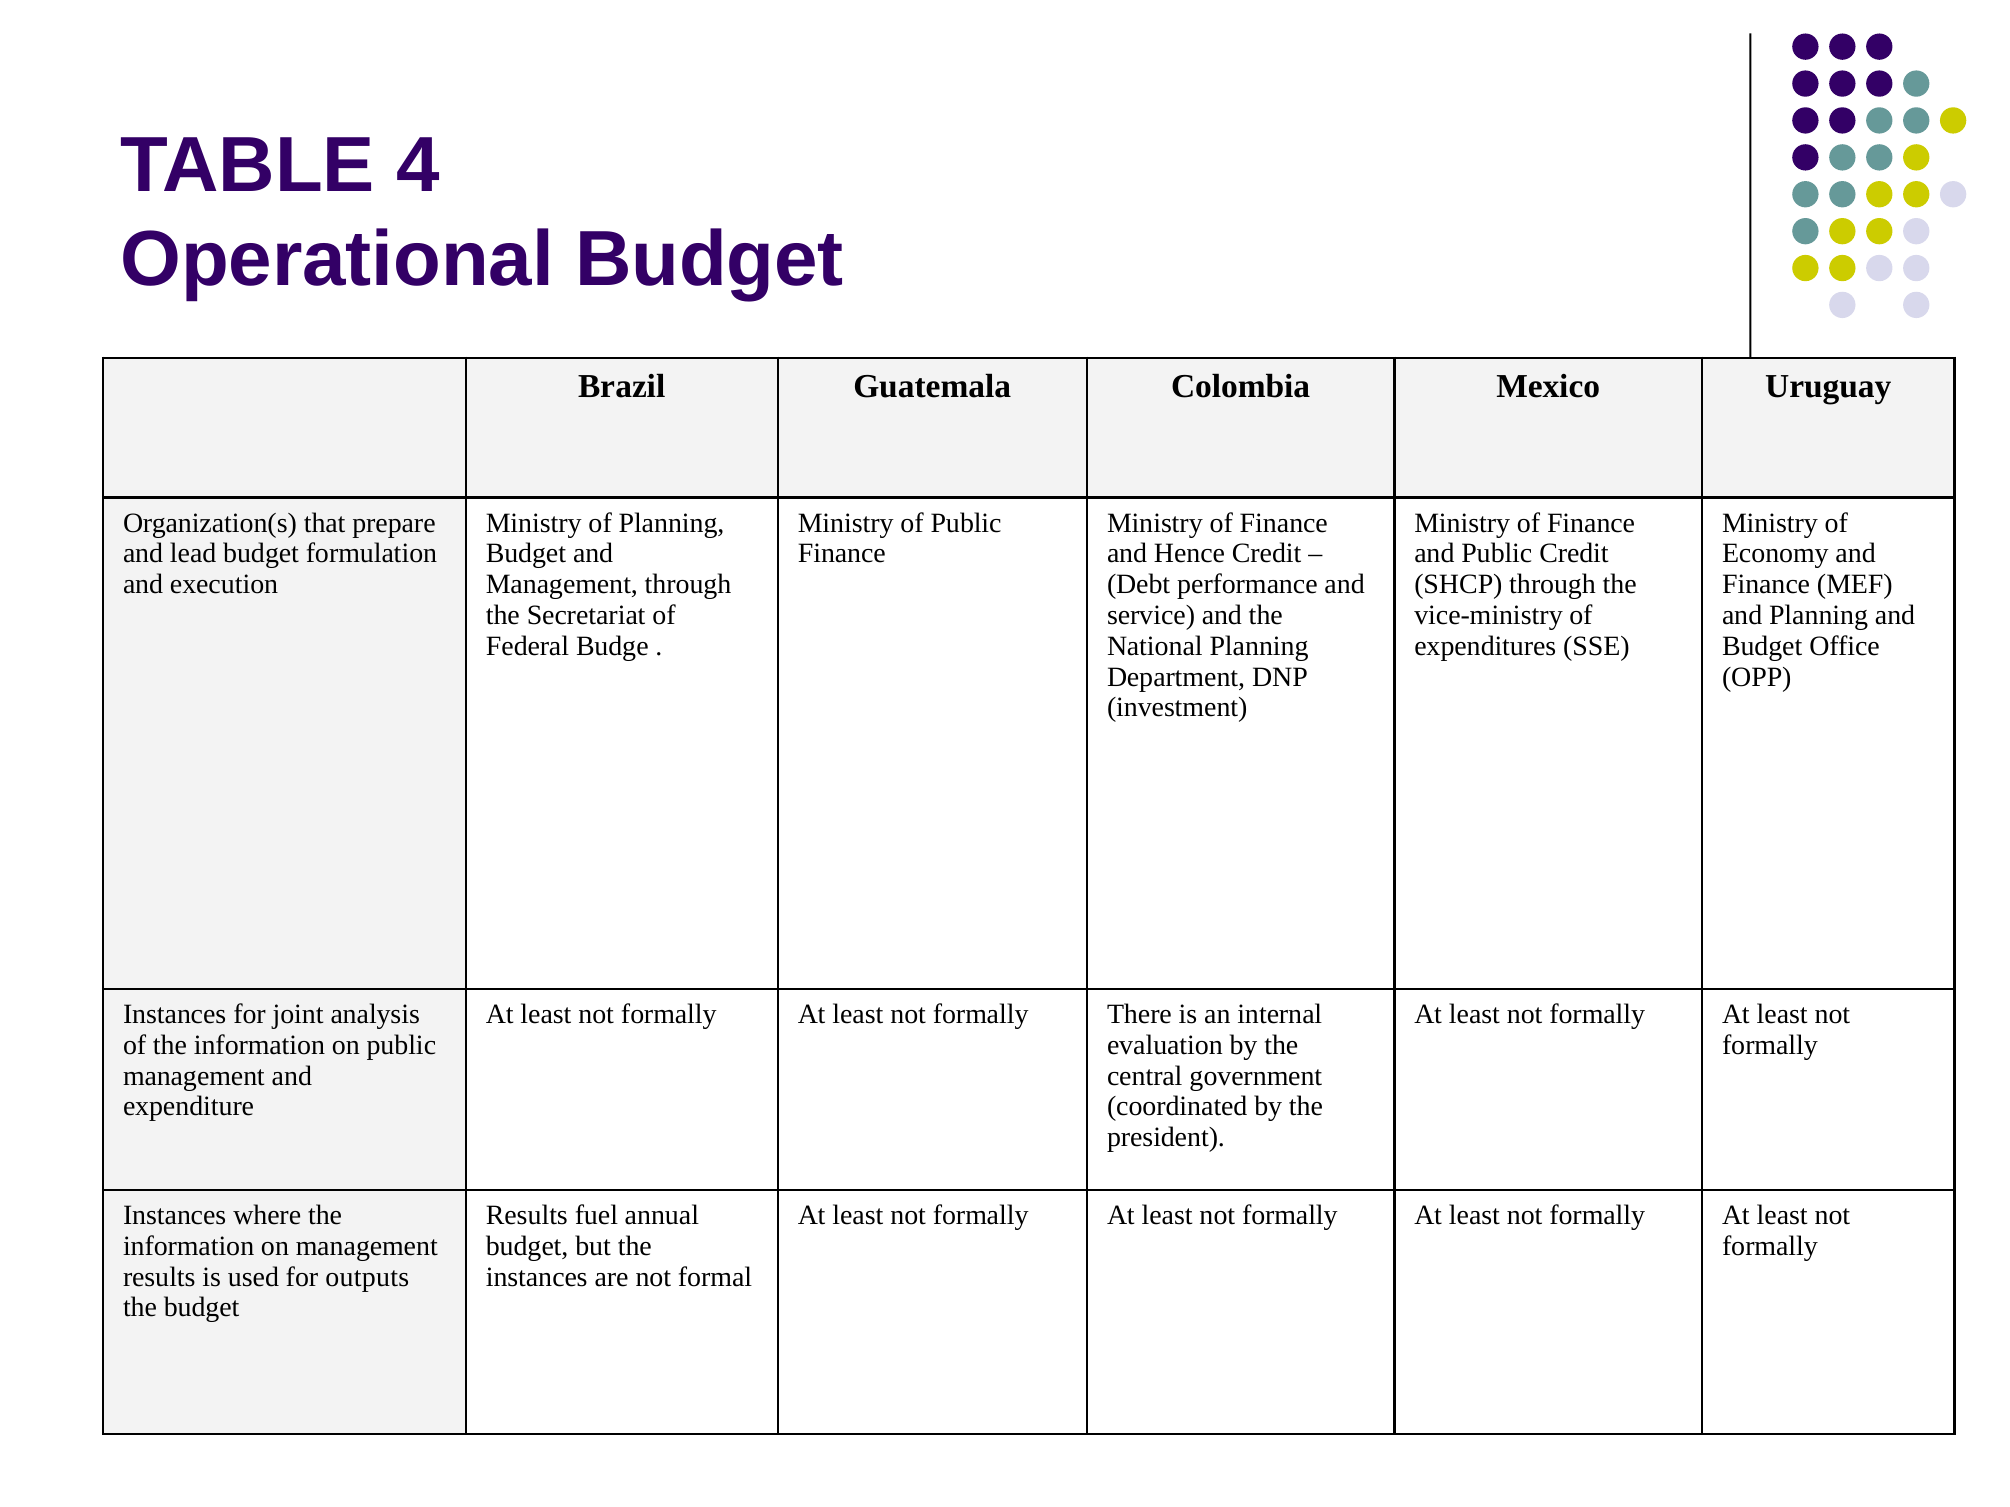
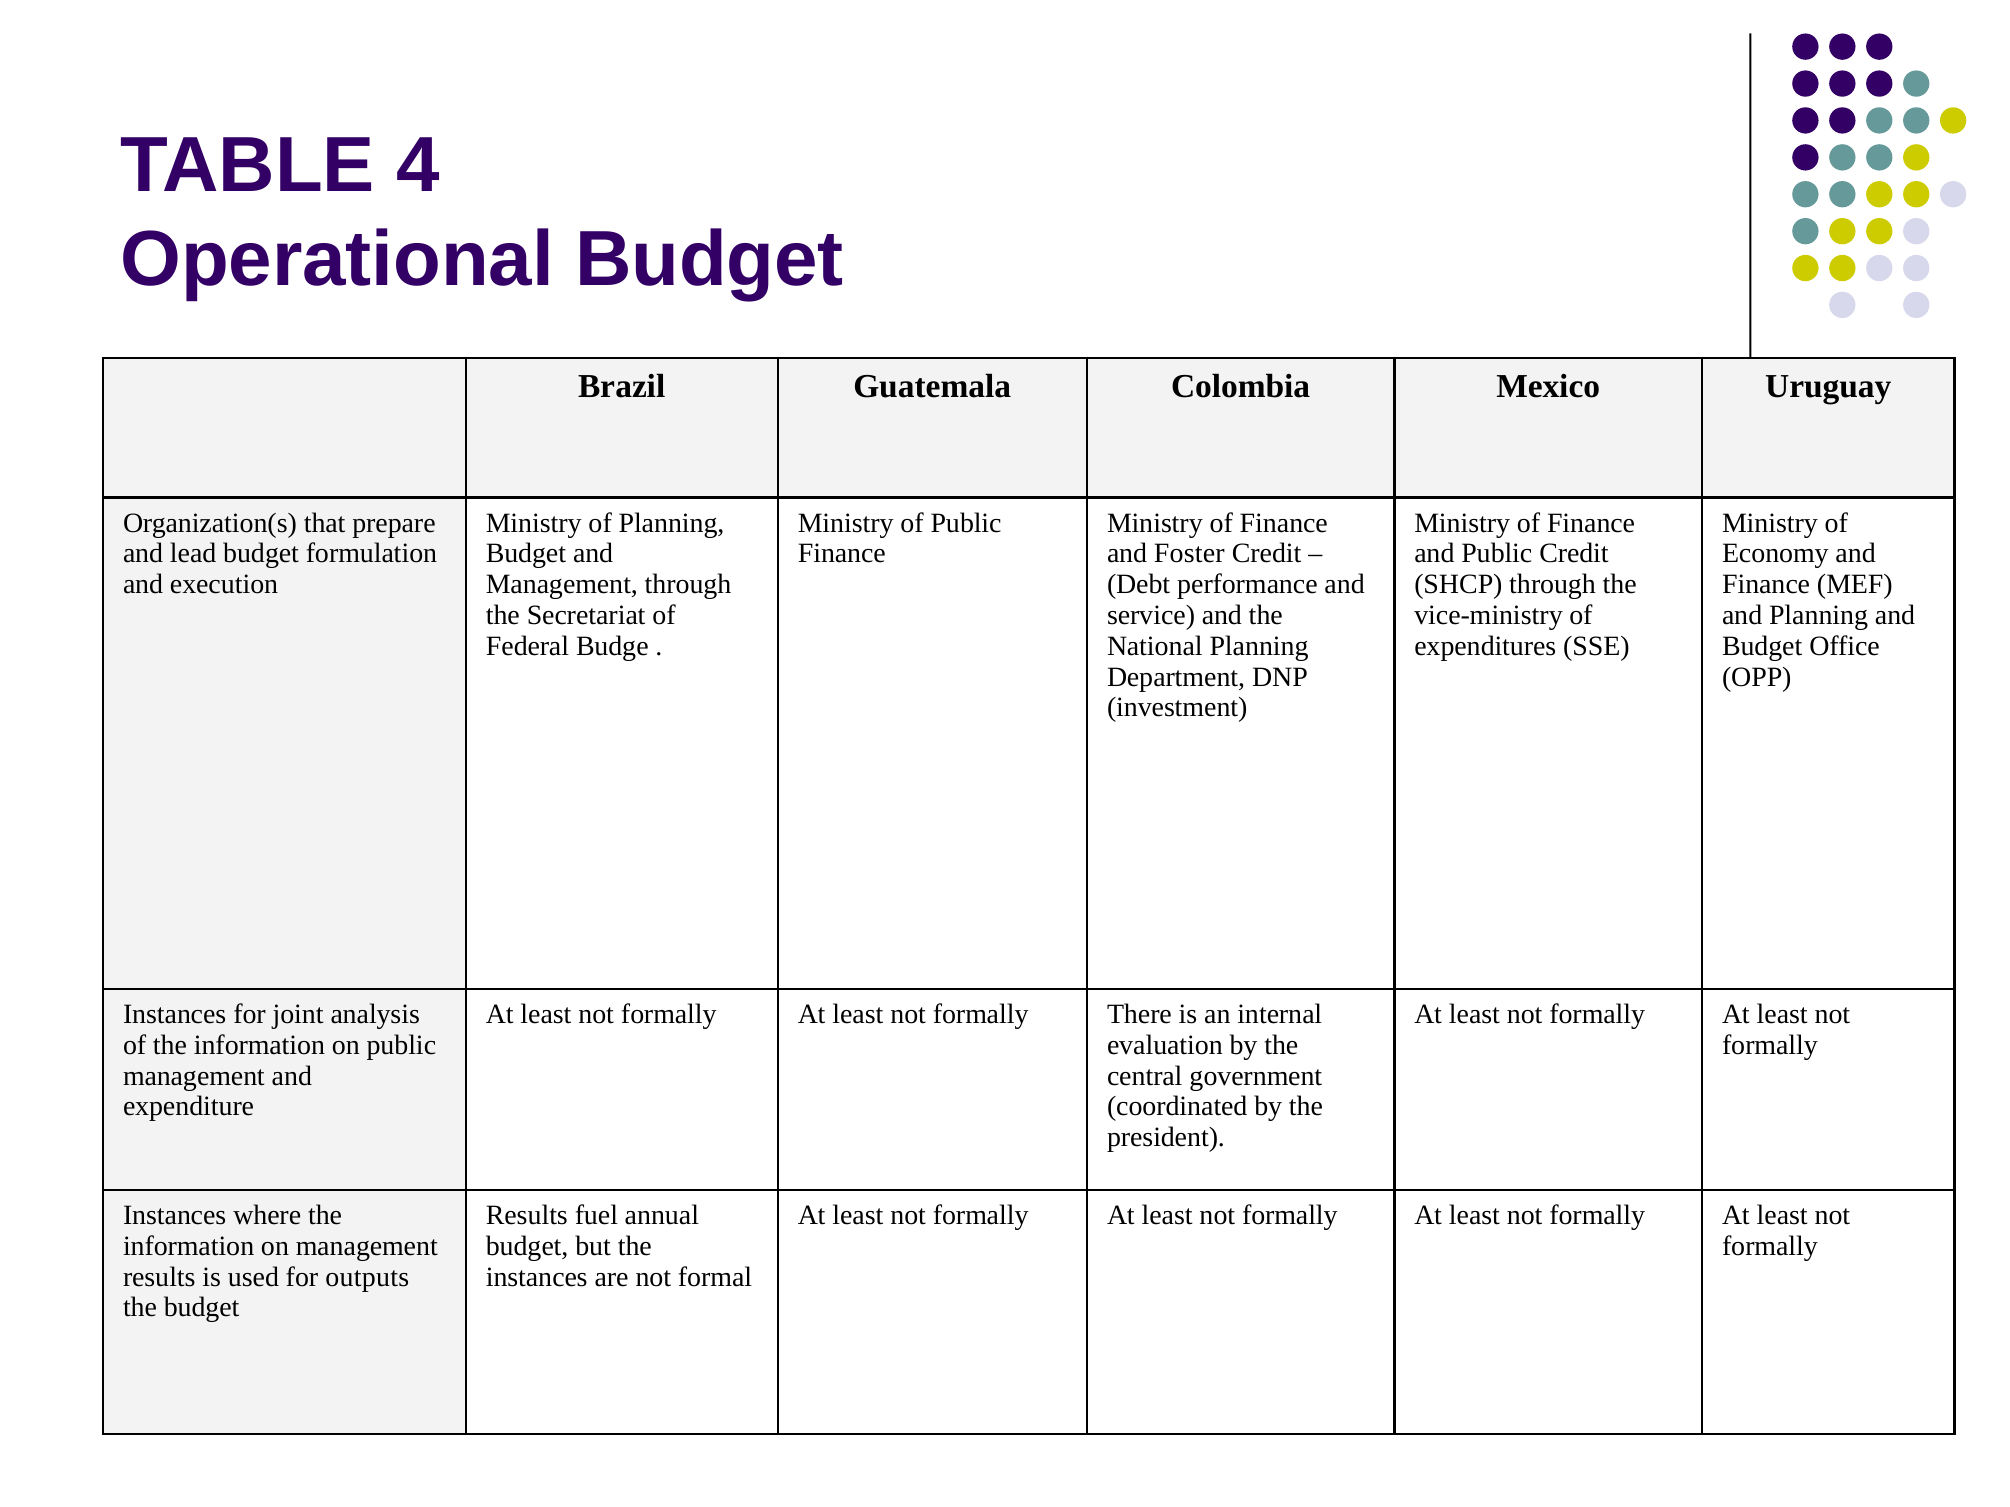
Hence: Hence -> Foster (1189, 554)
